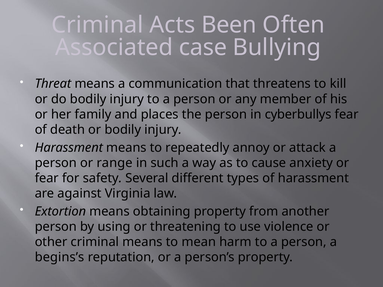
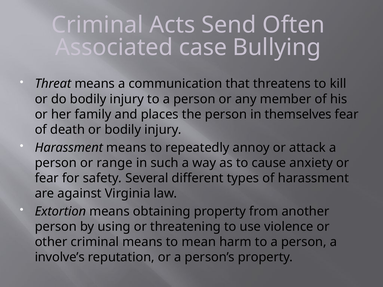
Been: Been -> Send (229, 25)
cyberbullys: cyberbullys -> themselves (298, 114)
begins’s: begins’s -> involve’s (60, 257)
